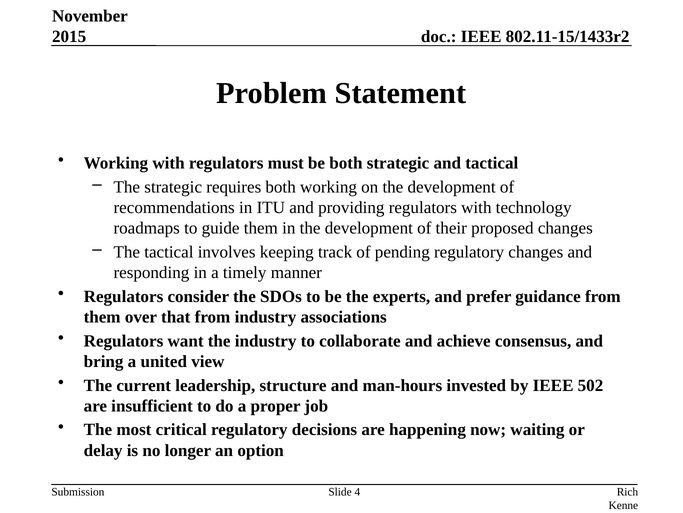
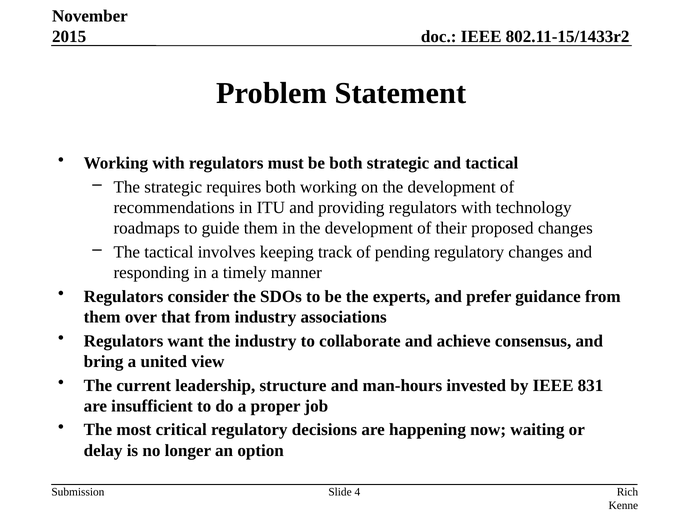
502: 502 -> 831 (591, 385)
